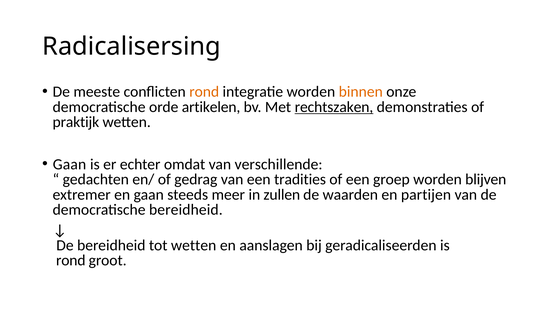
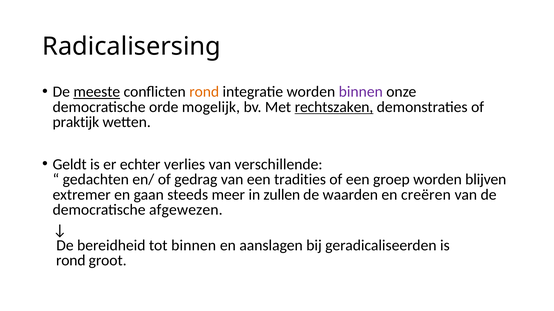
meeste underline: none -> present (97, 92)
binnen colour: orange -> purple (361, 92)
artikelen: artikelen -> mogelijk (211, 107)
Gaan: Gaan -> Geldt (70, 165)
omdat: omdat -> verlies (185, 165)
partijen: partijen -> creëren (426, 195)
democratische bereidheid: bereidheid -> afgewezen (186, 210)
tot wetten: wetten -> binnen (194, 246)
